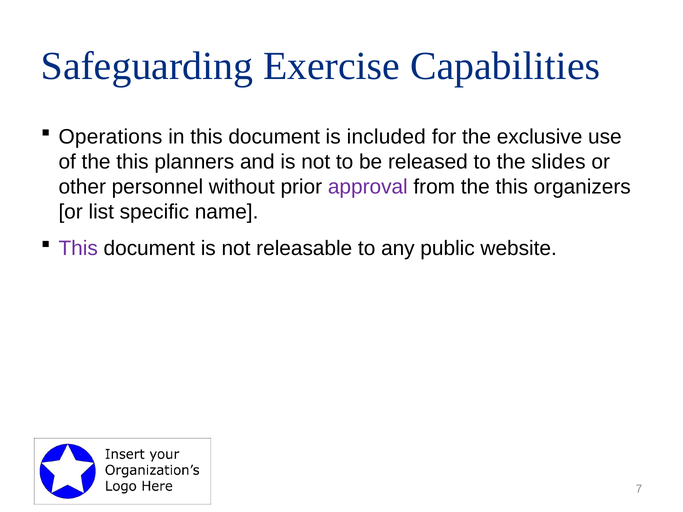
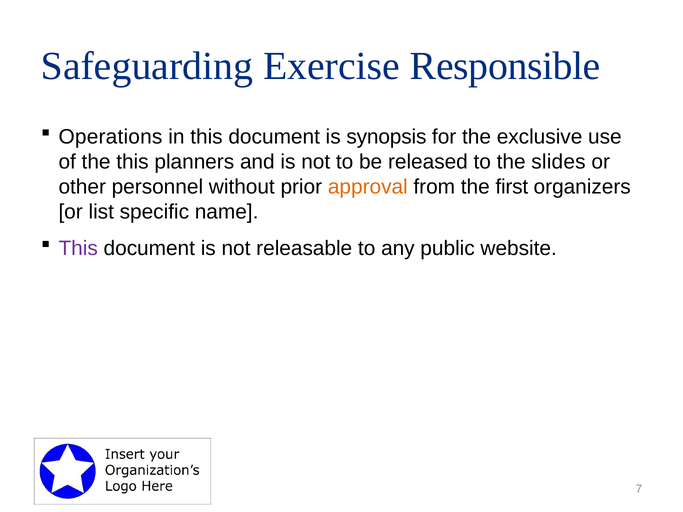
Capabilities: Capabilities -> Responsible (505, 66)
included: included -> synopsis (386, 137)
approval colour: purple -> orange (368, 187)
from the this: this -> first (512, 187)
